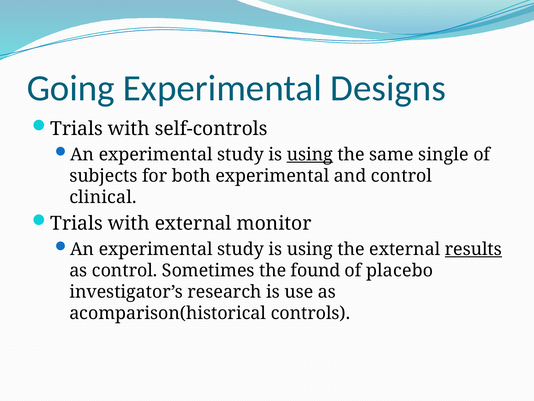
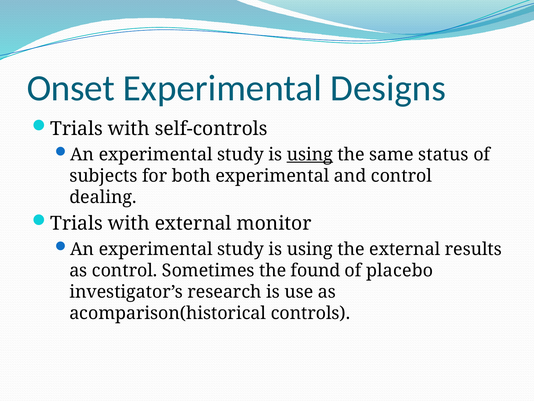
Going: Going -> Onset (71, 88)
single: single -> status (443, 154)
clinical: clinical -> dealing (103, 197)
results underline: present -> none (473, 249)
